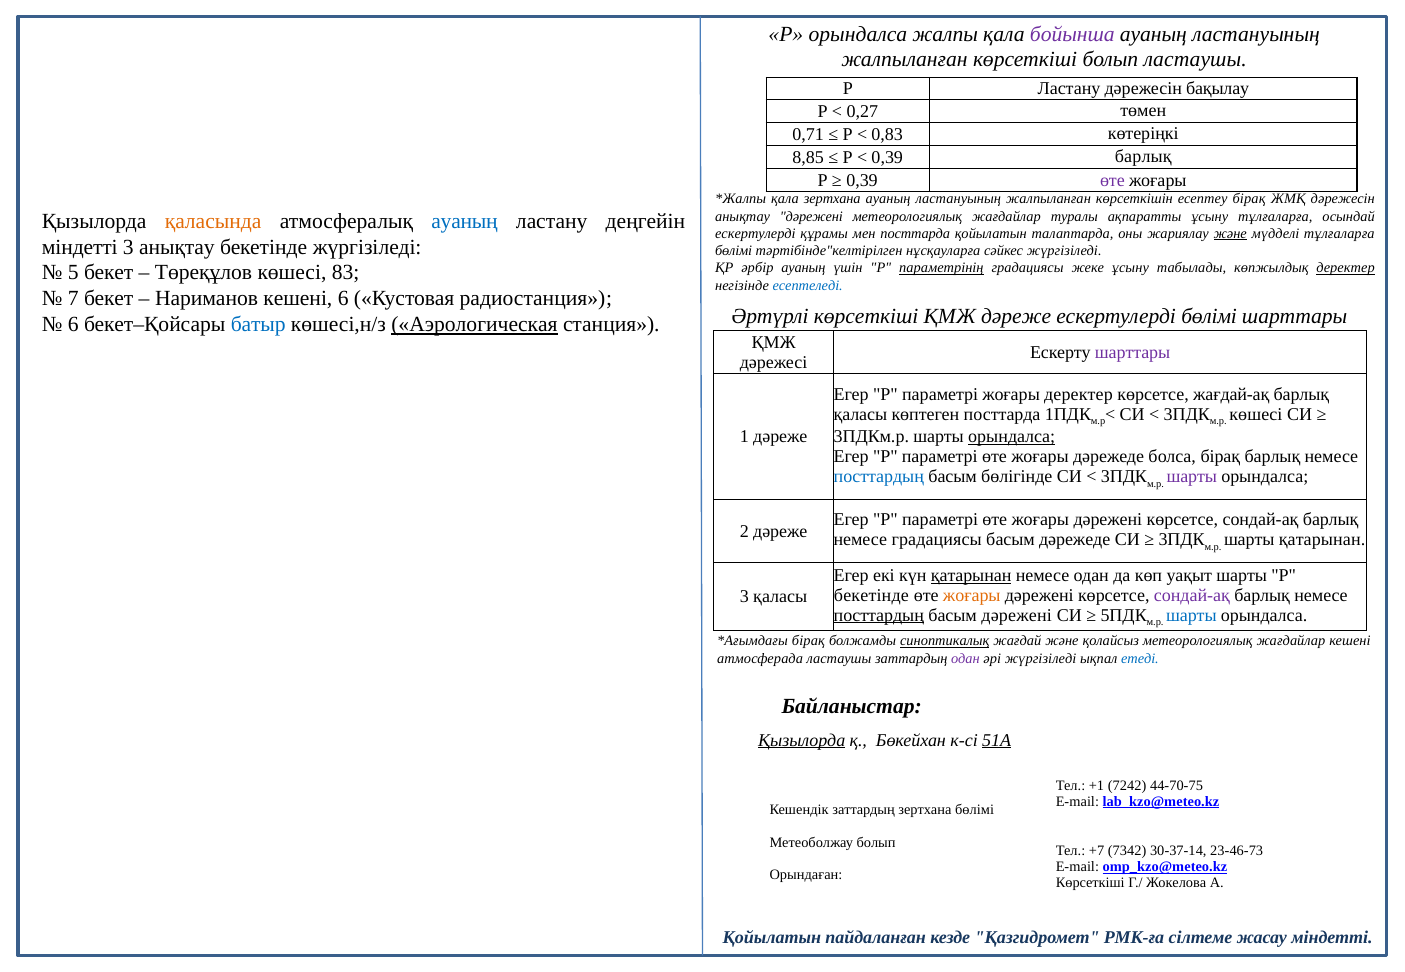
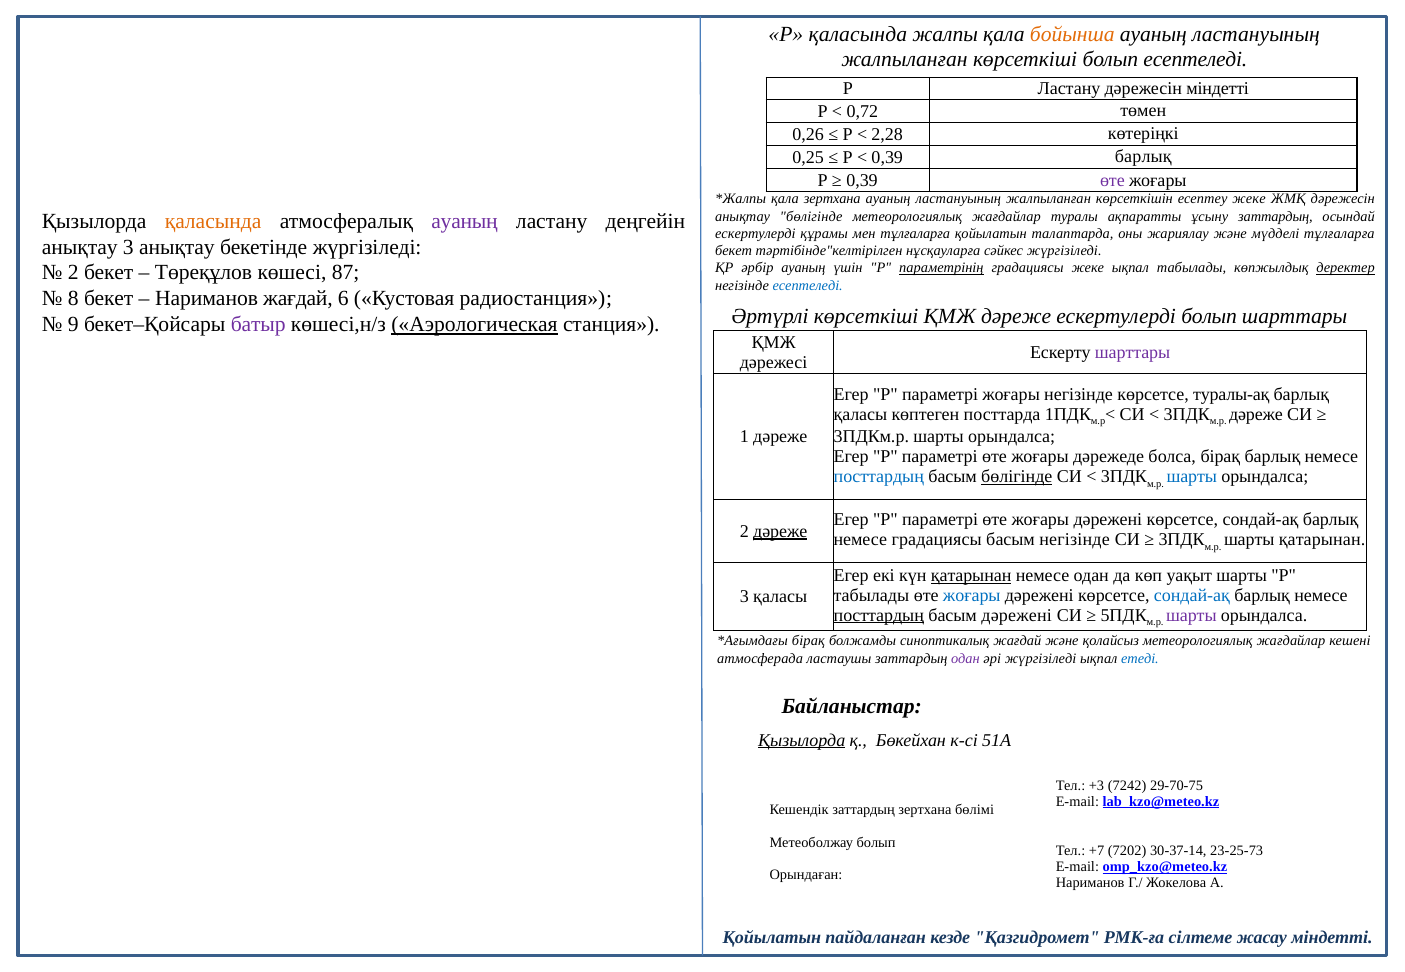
Р орындалса: орындалса -> қаласында (858, 34)
бойынша colour: purple -> orange (1072, 34)
болып ластаушы: ластаушы -> есептеледі (1195, 60)
дәрежесін бақылау: бақылау -> міндетті (1218, 88)
0,27: 0,27 -> 0,72 (862, 111)
0,71: 0,71 -> 0,26 (808, 135)
0,83: 0,83 -> 2,28 (887, 135)
8,85: 8,85 -> 0,25 (808, 158)
есептеу бірақ: бірақ -> жеке (1249, 199)
анықтау дәрежені: дәрежені -> бөлігінде (811, 216)
ұсыну тұлғаларға: тұлғаларға -> заттардың (1275, 216)
ауаның colour: blue -> purple (465, 221)
мен посттарда: посттарда -> тұлғаларға (915, 234)
және underline: present -> none (1230, 234)
міндетті: міндетті -> анықтау (80, 247)
бөлімі: бөлімі -> бекет (734, 251)
жеке ұсыну: ұсыну -> ықпал (1130, 268)
5: 5 -> 2 (73, 273)
83: 83 -> 87 (346, 273)
7: 7 -> 8 (73, 299)
Нариманов кешені: кешені -> жағдай (298, 299)
ескертулерді бөлімі: бөлімі -> болып (1209, 316)
6: 6 -> 9 (73, 325)
батыр colour: blue -> purple (258, 325)
жоғары деректер: деректер -> негізінде (1079, 395)
жағдай-ақ: жағдай-ақ -> туралы-ақ (1231, 395)
көшесі: көшесі -> дәреже (1256, 414)
орындалса underline: present -> none (1012, 437)
бөлігінде underline: none -> present (1017, 477)
шарты colour: purple -> blue (1192, 477)
дәреже underline: none -> present (780, 532)
басым дәрежеде: дәрежеде -> негізінде (1075, 540)
бекетінде: бекетінде -> табылады (871, 596)
жоғары colour: orange -> blue (972, 596)
сондай-ақ colour: purple -> blue (1192, 596)
шарты colour: blue -> purple (1191, 615)
синоптикалық underline: present -> none (945, 641)
51А underline: present -> none (997, 741)
+1: +1 -> +3 (1096, 786)
44-70-75: 44-70-75 -> 29-70-75 (1177, 786)
7342: 7342 -> 7202 (1127, 851)
23-46-73: 23-46-73 -> 23-25-73 (1237, 851)
Көрсеткіші: Көрсеткіші -> Нариманов (1090, 883)
